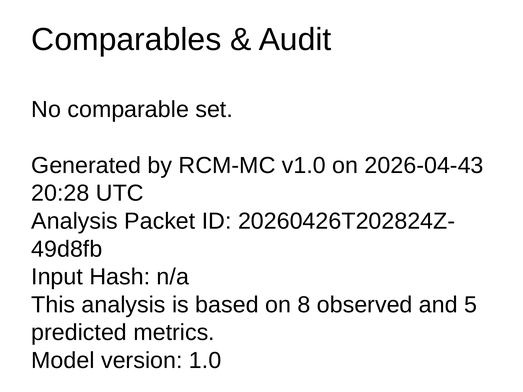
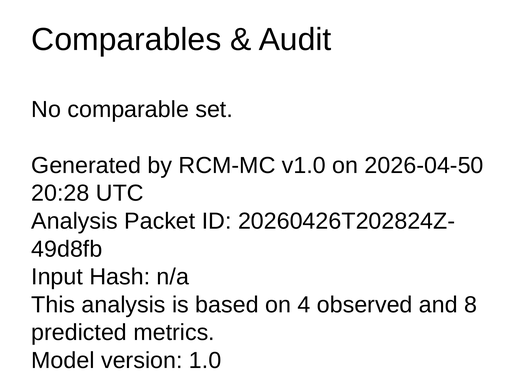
2026-04-43: 2026-04-43 -> 2026-04-50 (424, 165)
8: 8 -> 4 (304, 305)
5: 5 -> 8 (471, 305)
